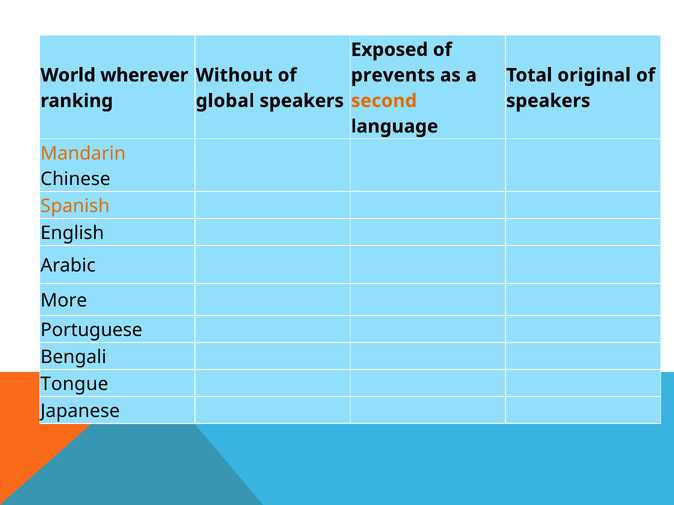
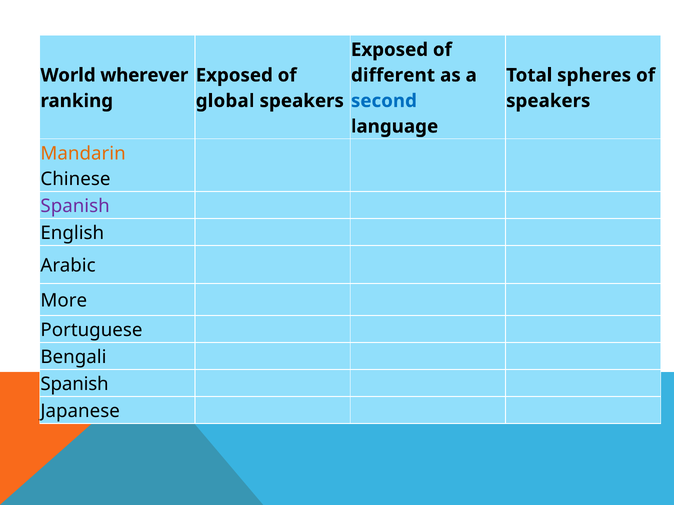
Without: Without -> Exposed (234, 75)
prevents: prevents -> different (393, 75)
original: original -> spheres (594, 75)
second colour: orange -> blue (384, 101)
Spanish colour: orange -> purple (75, 206)
Tongue: Tongue -> Spanish (75, 384)
